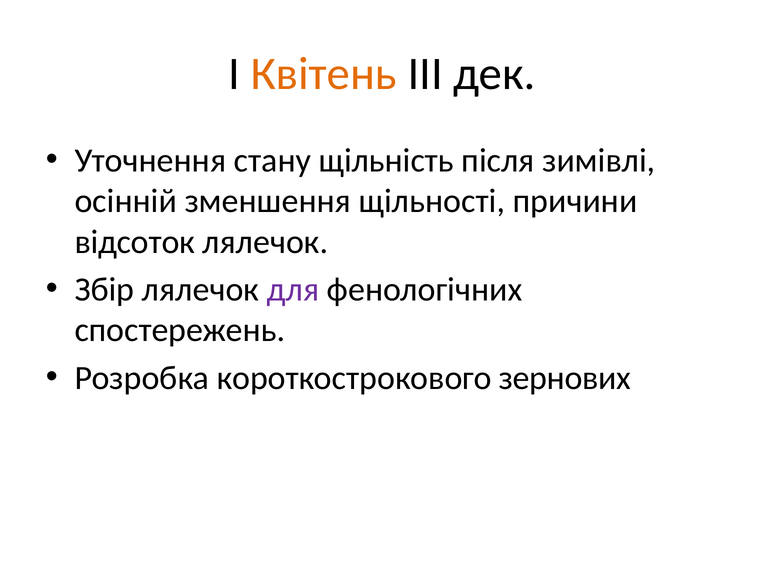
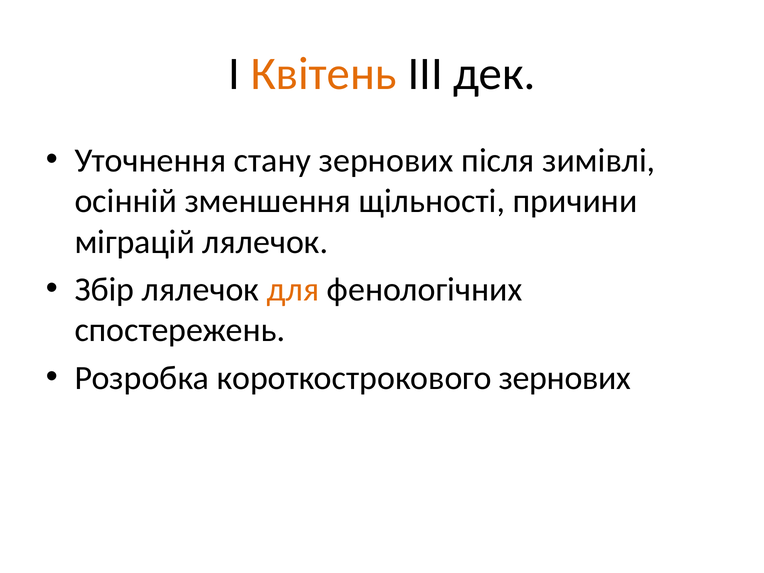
стану щільність: щільність -> зернових (386, 160)
відсоток: відсоток -> міграцій (135, 242)
для colour: purple -> orange (293, 289)
